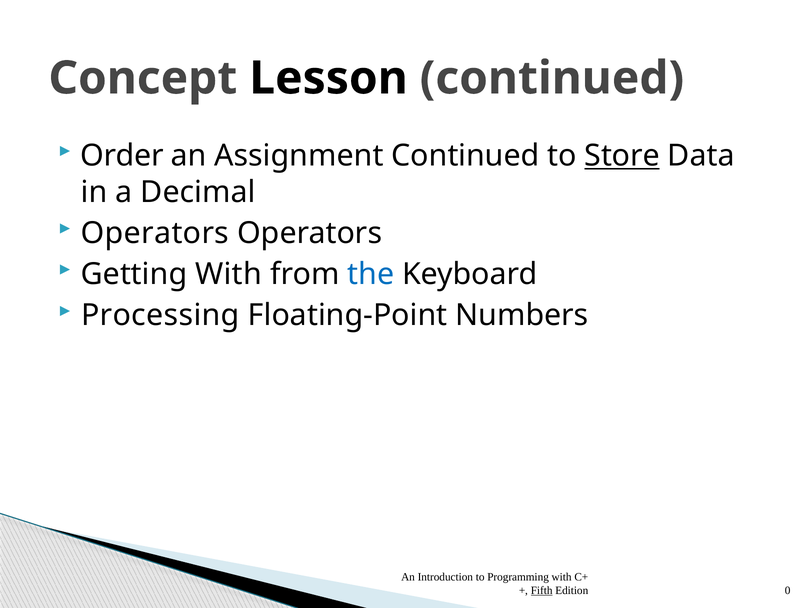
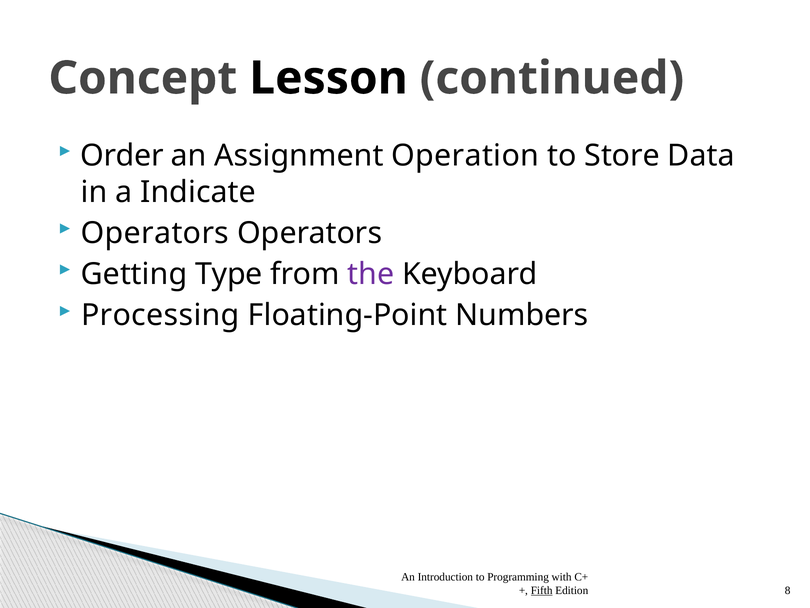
Assignment Continued: Continued -> Operation (465, 156)
Store underline: present -> none (622, 156)
Decimal: Decimal -> Indicate (198, 192)
Getting With: With -> Type (229, 274)
the colour: blue -> purple (371, 274)
0: 0 -> 8 (788, 590)
